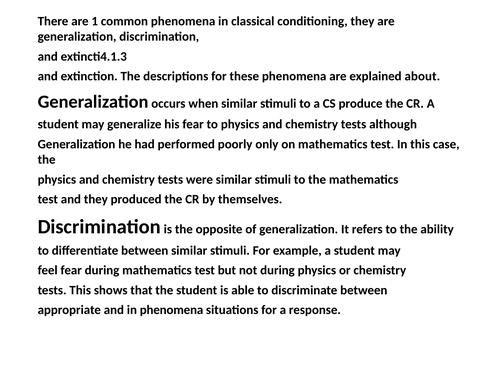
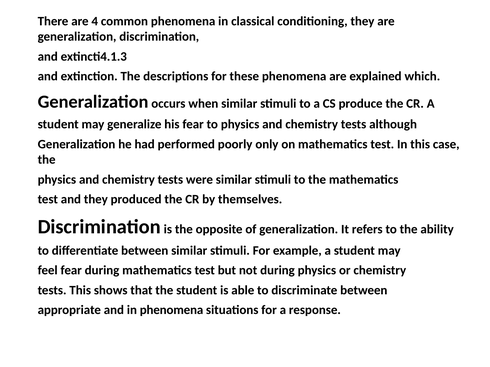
1: 1 -> 4 (95, 21)
about: about -> which (422, 76)
